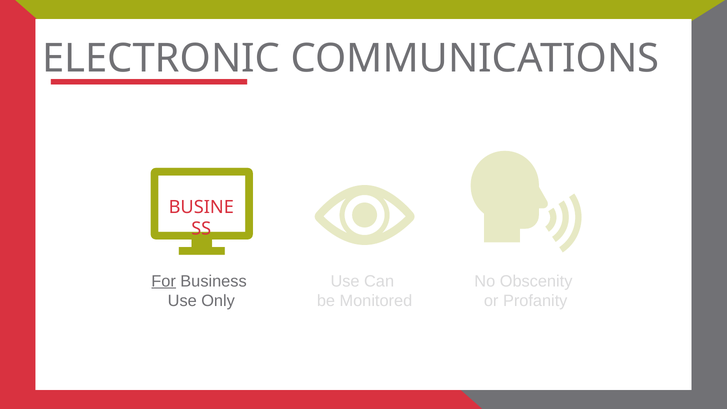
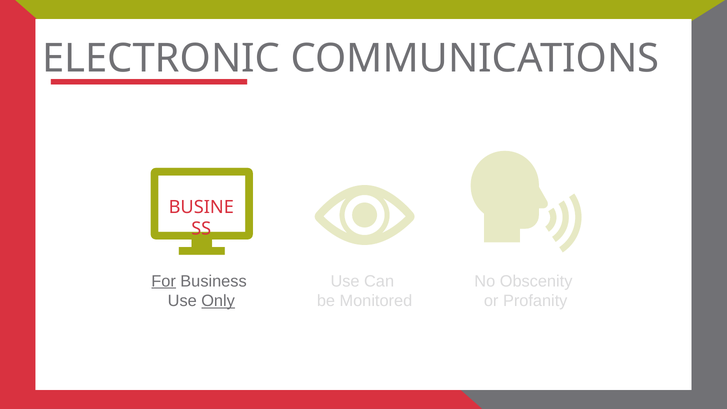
Only underline: none -> present (218, 301)
